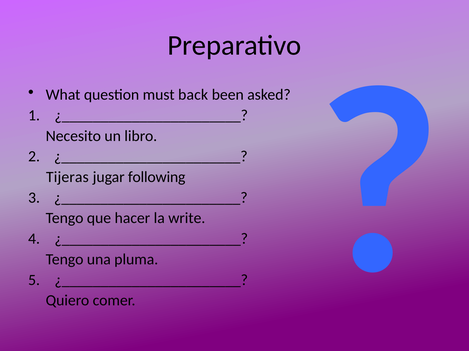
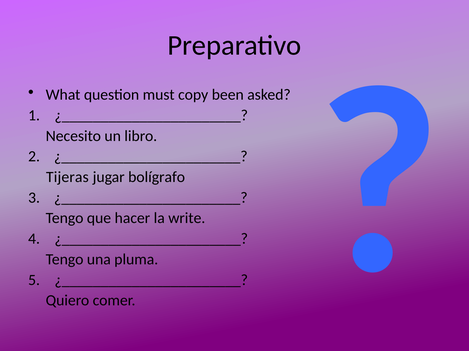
back: back -> copy (193, 95)
following: following -> bolígrafo (157, 177)
